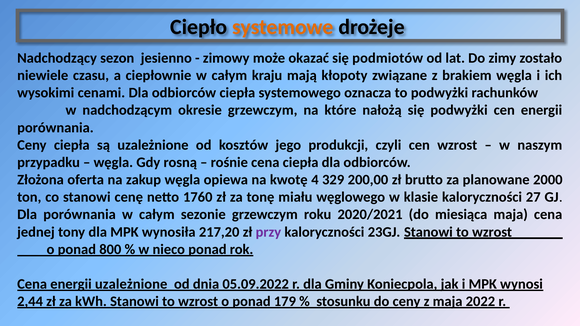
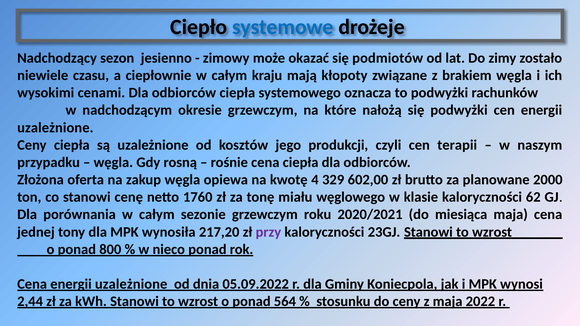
systemowe colour: orange -> blue (283, 27)
porównania: porównania -> uzależnione (55, 128)
cen wzrost: wzrost -> terapii (457, 145)
200,00: 200,00 -> 602,00 (368, 180)
27: 27 -> 62 (533, 197)
179: 179 -> 564 (285, 302)
